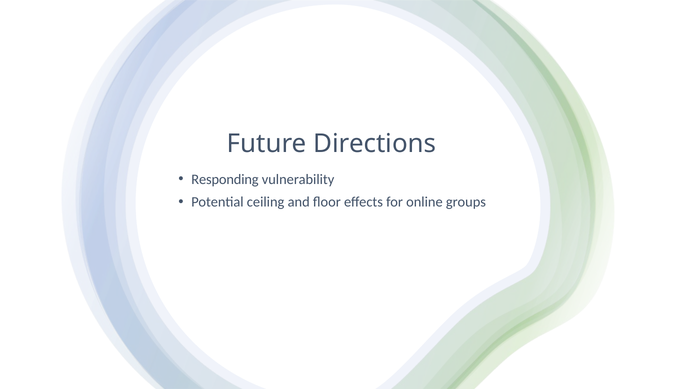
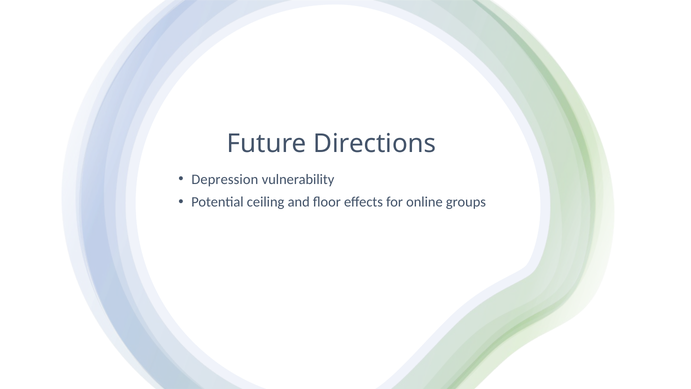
Responding: Responding -> Depression (225, 179)
